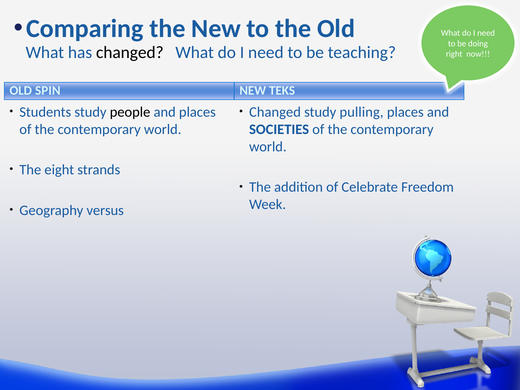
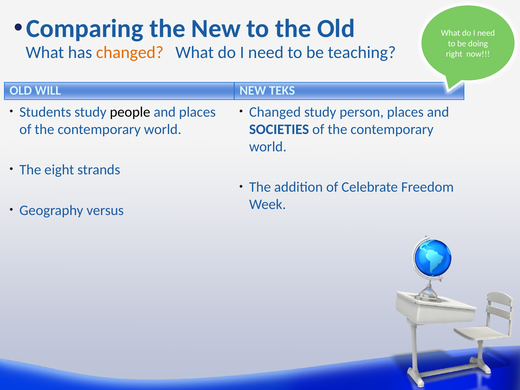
changed colour: black -> orange (130, 52)
SPIN: SPIN -> WILL (48, 91)
pulling: pulling -> person (362, 112)
